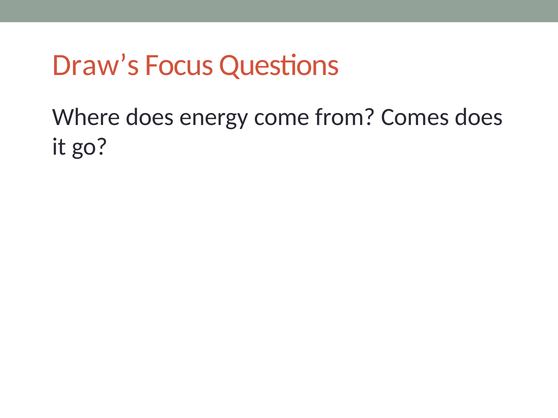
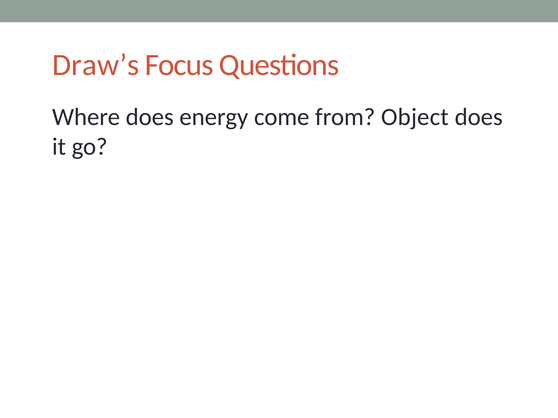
Comes: Comes -> Object (415, 117)
